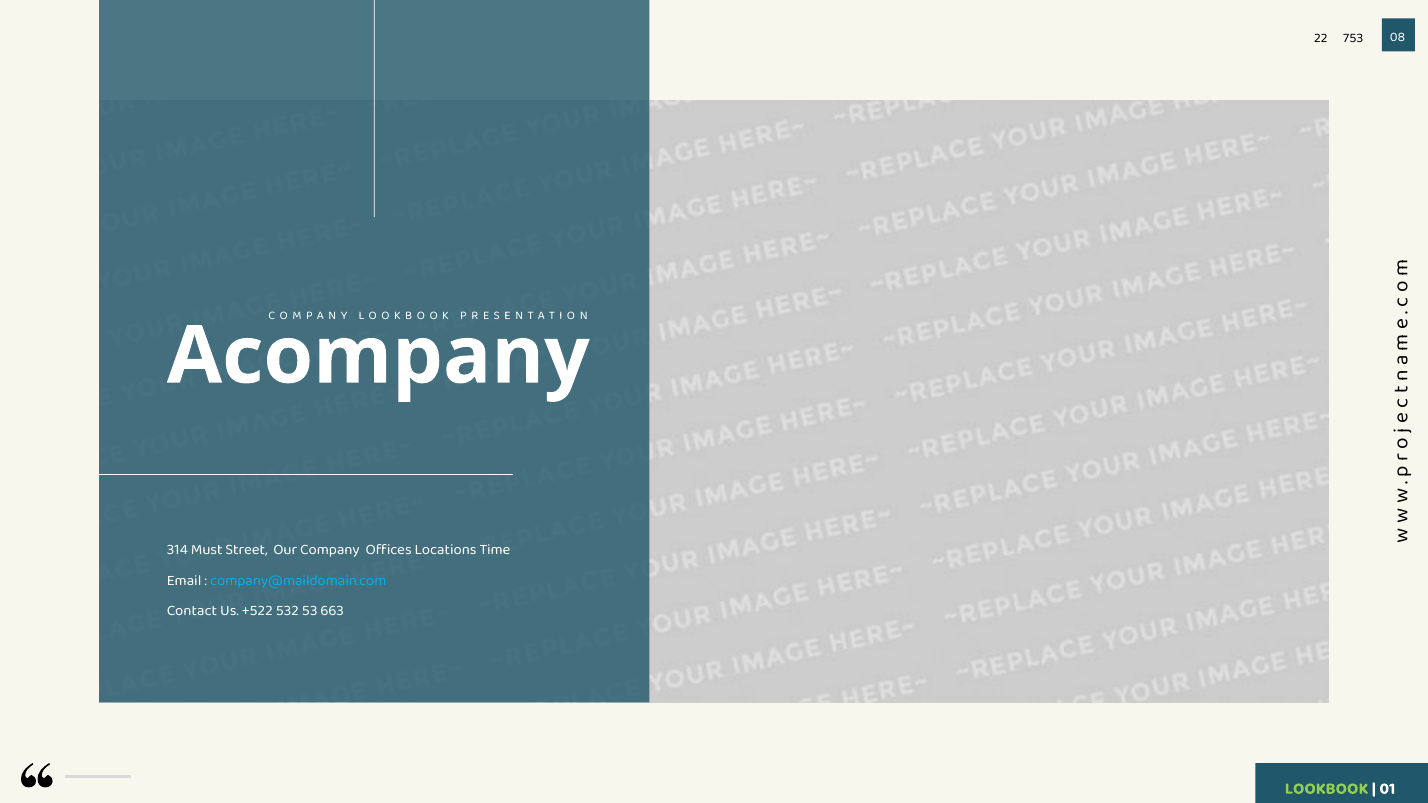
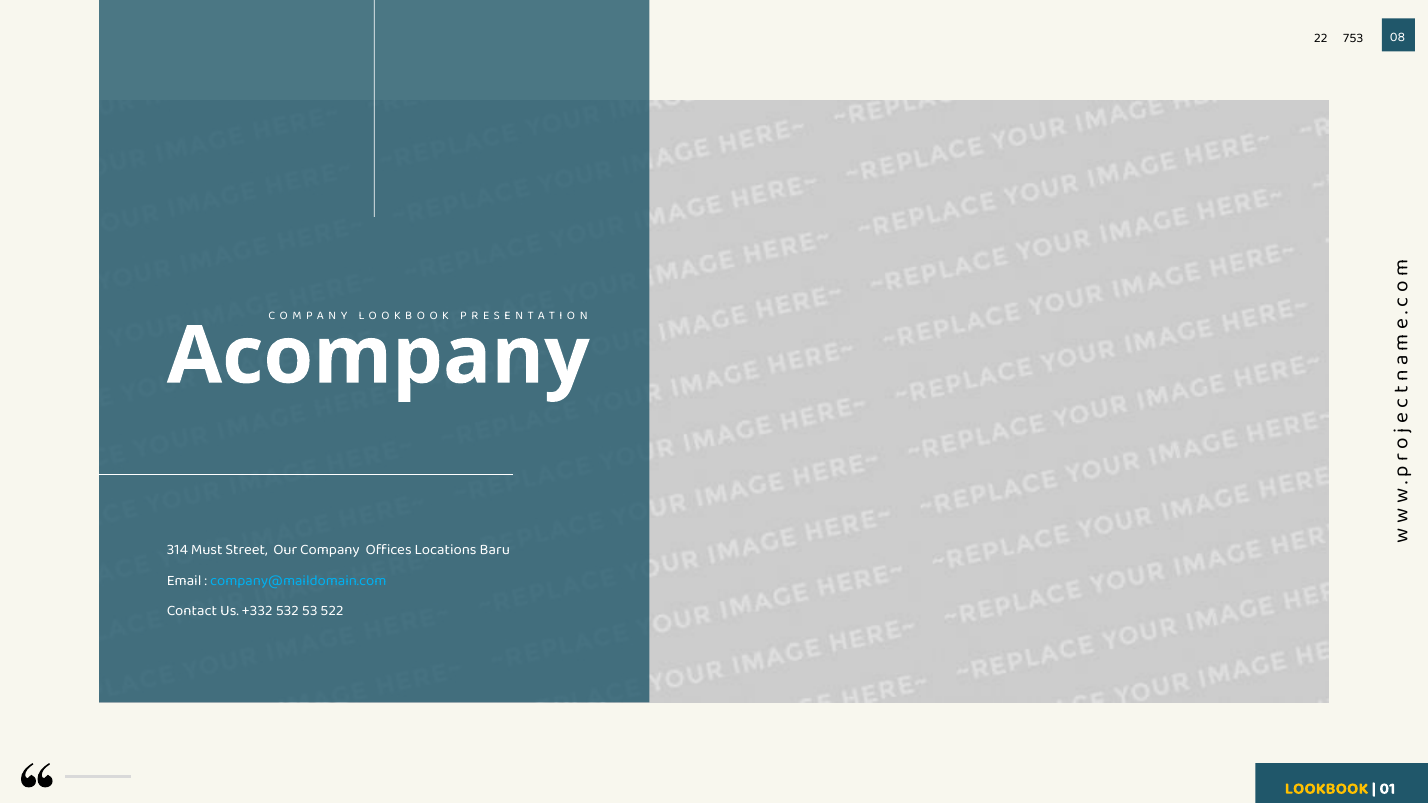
Time: Time -> Baru (495, 550)
+522: +522 -> +332 (257, 611)
663: 663 -> 522 (332, 611)
LOOKBOOK colour: light green -> yellow (1326, 788)
